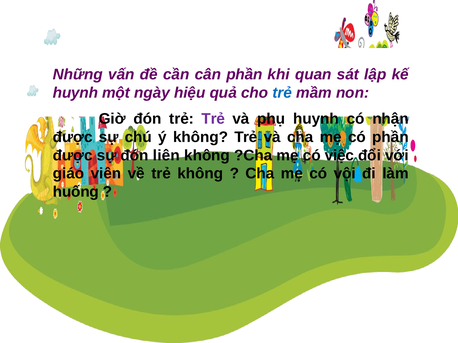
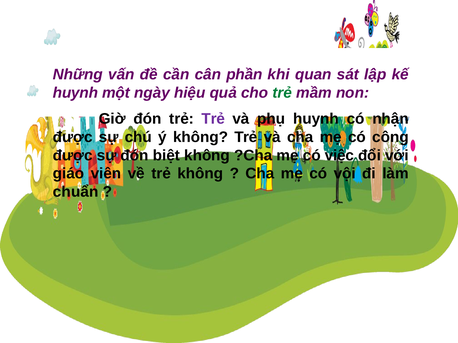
trẻ colour: blue -> green (282, 93)
có phần: phần -> công (390, 137)
liên: liên -> biệt (166, 156)
huống: huống -> chuẩn (76, 192)
